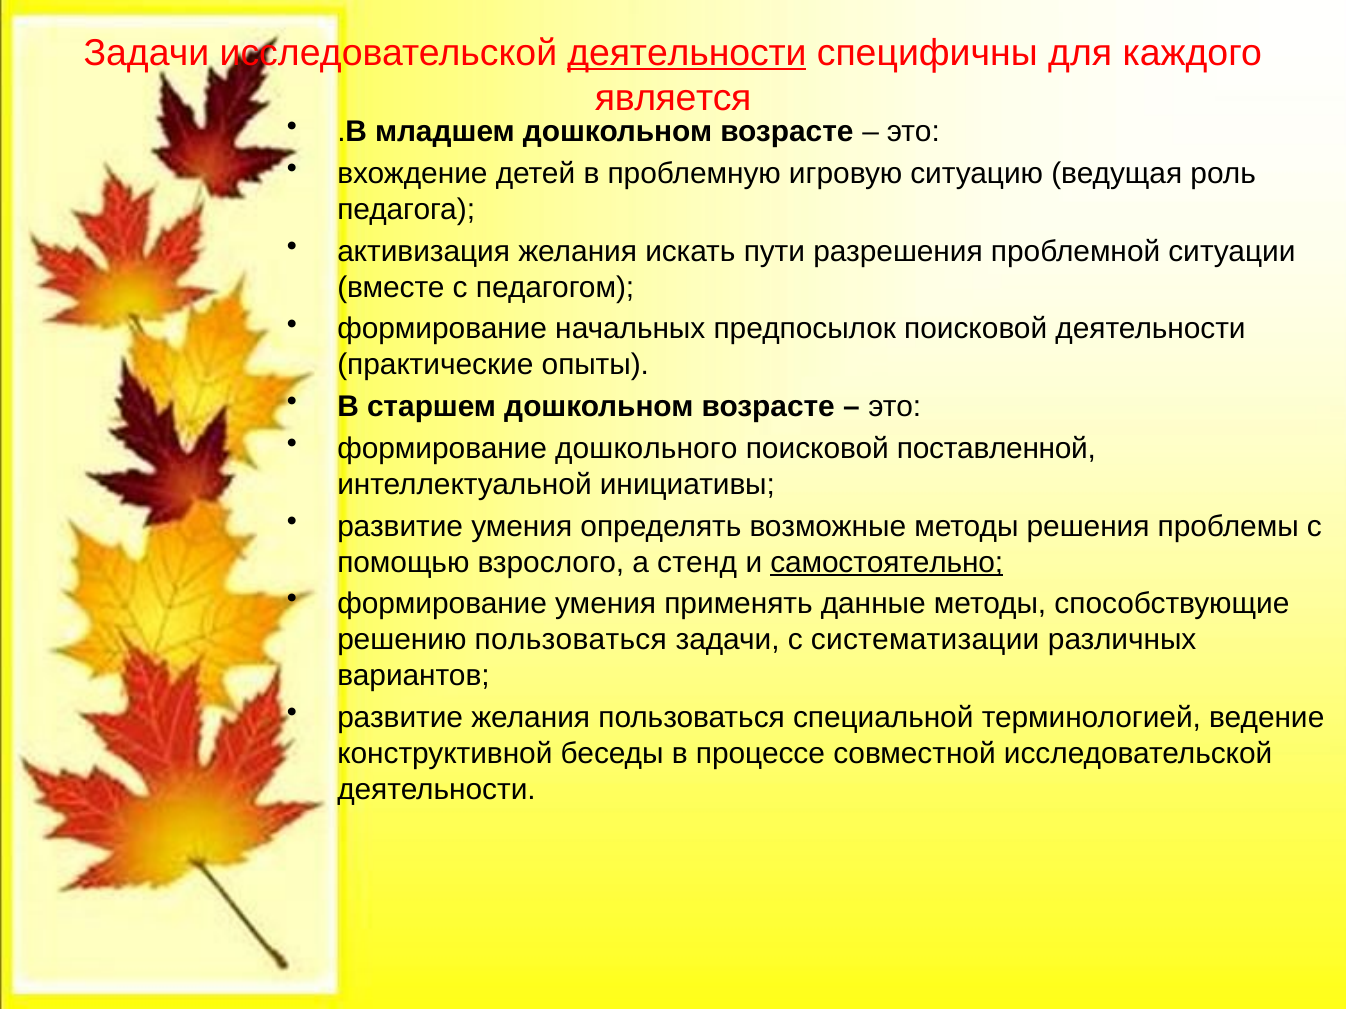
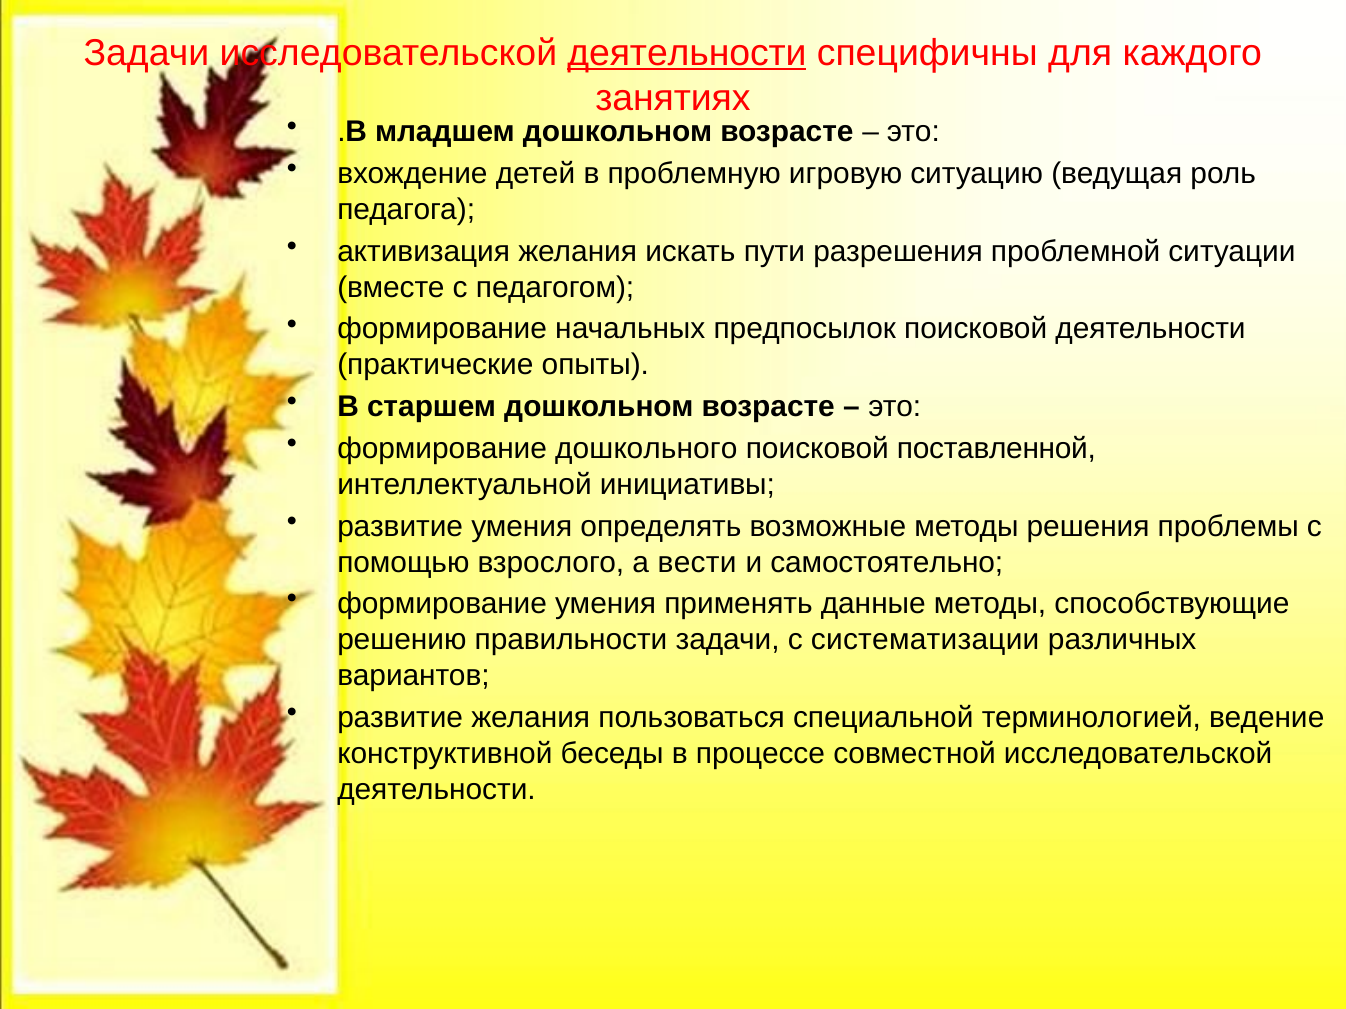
является: является -> занятиях (673, 98)
стенд: стенд -> вести (697, 562)
самостоятельно underline: present -> none (887, 562)
решению пользоваться: пользоваться -> правильности (571, 640)
